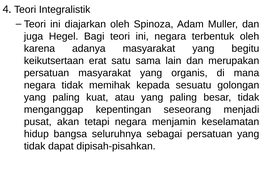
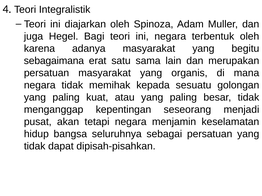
keikutsertaan: keikutsertaan -> sebagaimana (54, 61)
